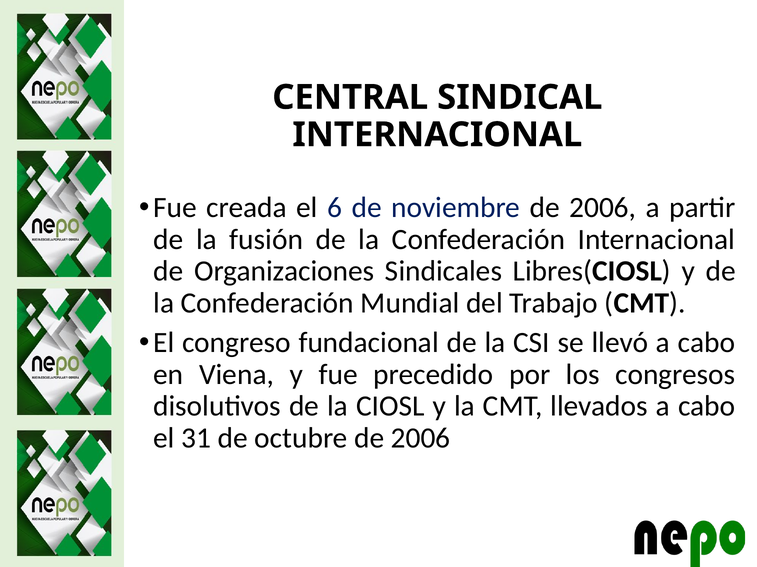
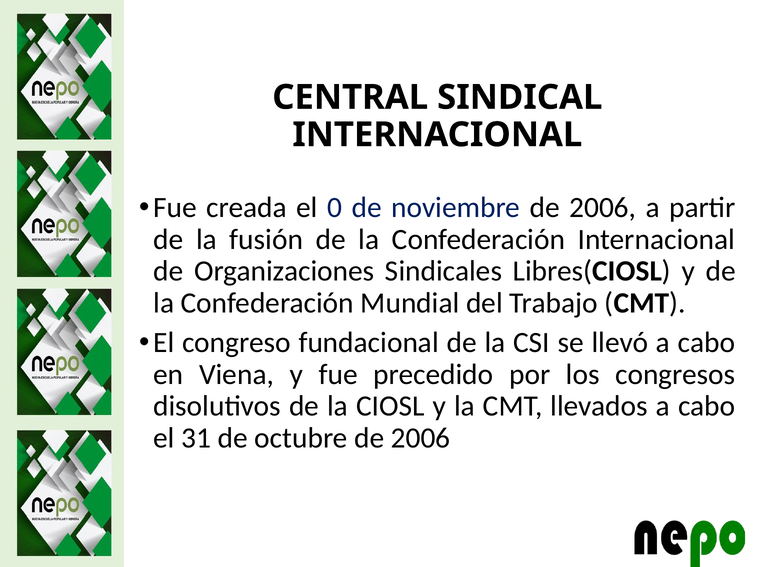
6: 6 -> 0 (335, 208)
